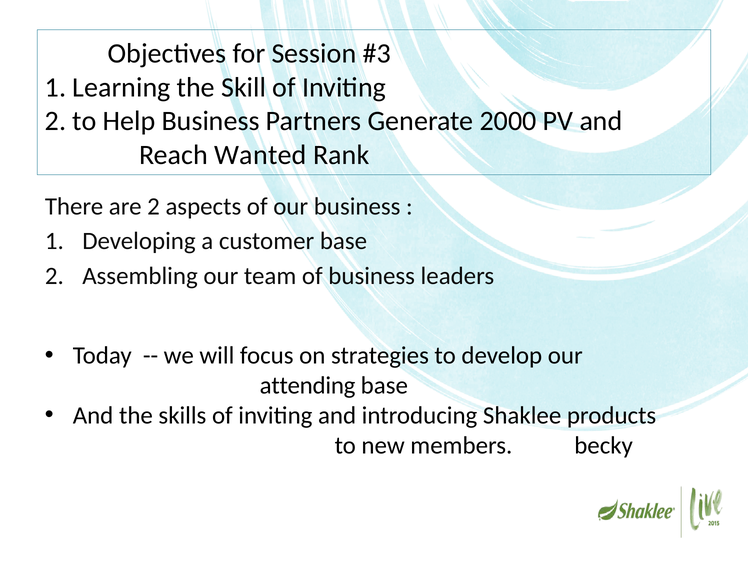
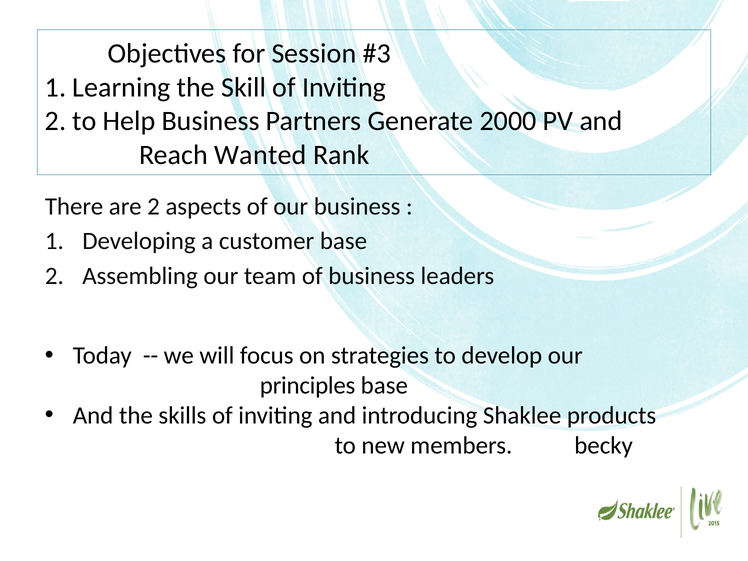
attending: attending -> principles (308, 386)
